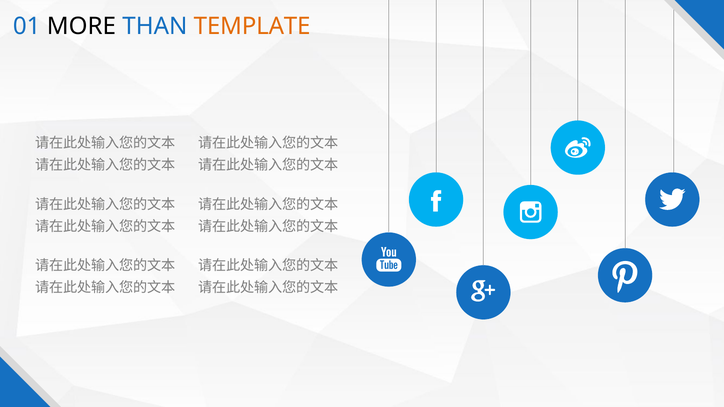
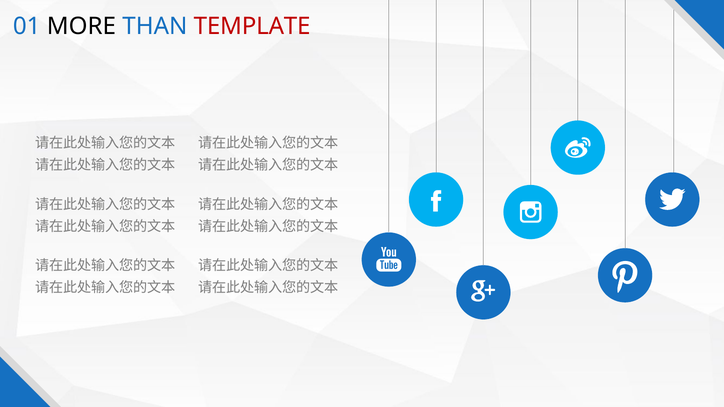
TEMPLATE colour: orange -> red (252, 26)
